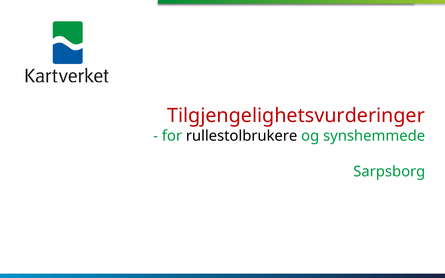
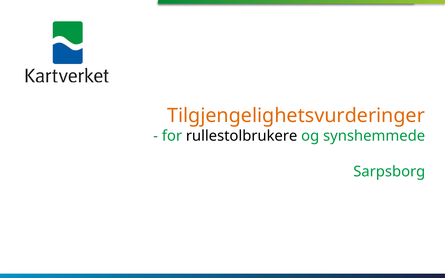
Tilgjengelighetsvurderinger colour: red -> orange (296, 116)
